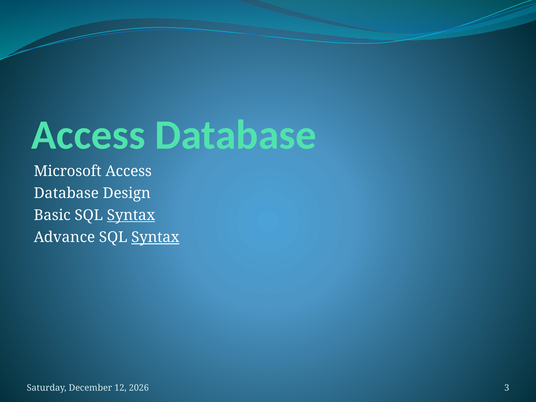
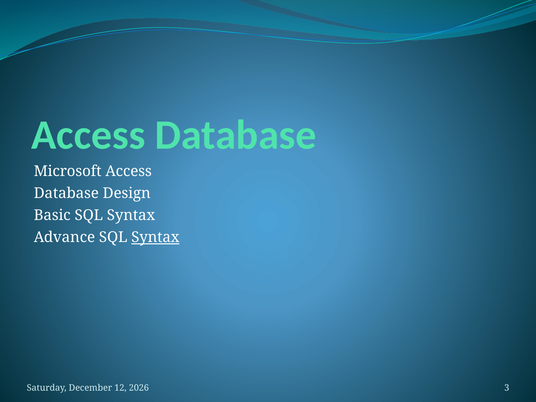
Syntax underline: present -> none (131, 215)
